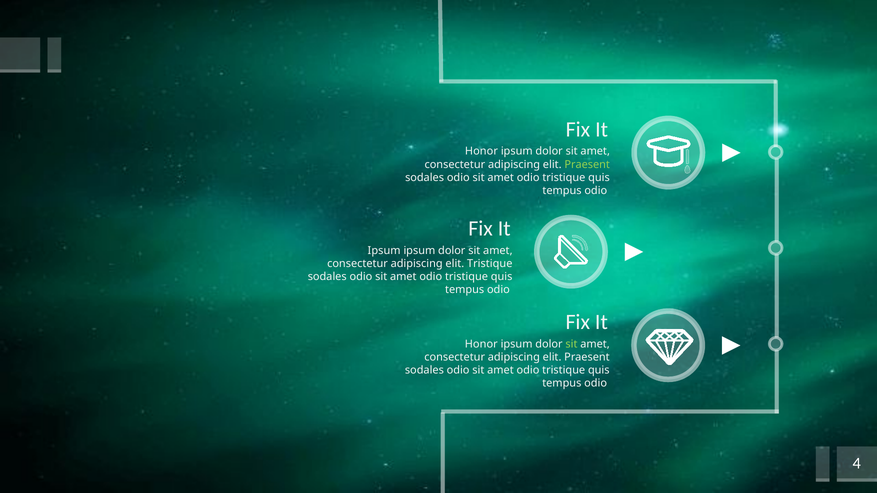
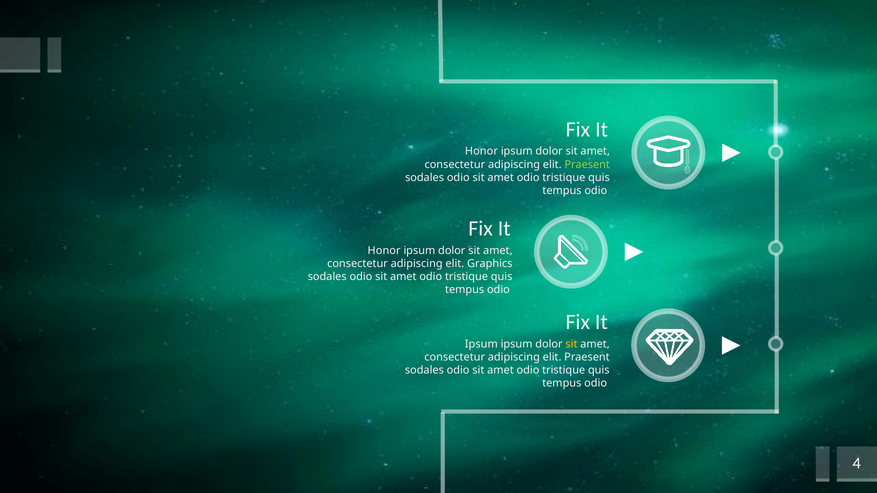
Ipsum: Ipsum -> Honor (384, 251)
elit Tristique: Tristique -> Graphics (490, 264)
Honor: Honor -> Ipsum (481, 344)
sit colour: light green -> yellow (571, 344)
